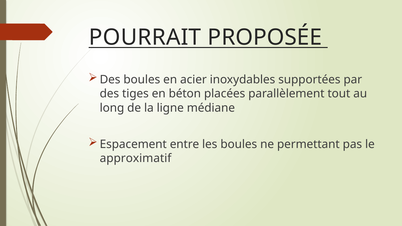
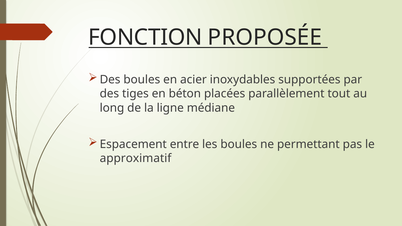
POURRAIT: POURRAIT -> FONCTION (145, 37)
